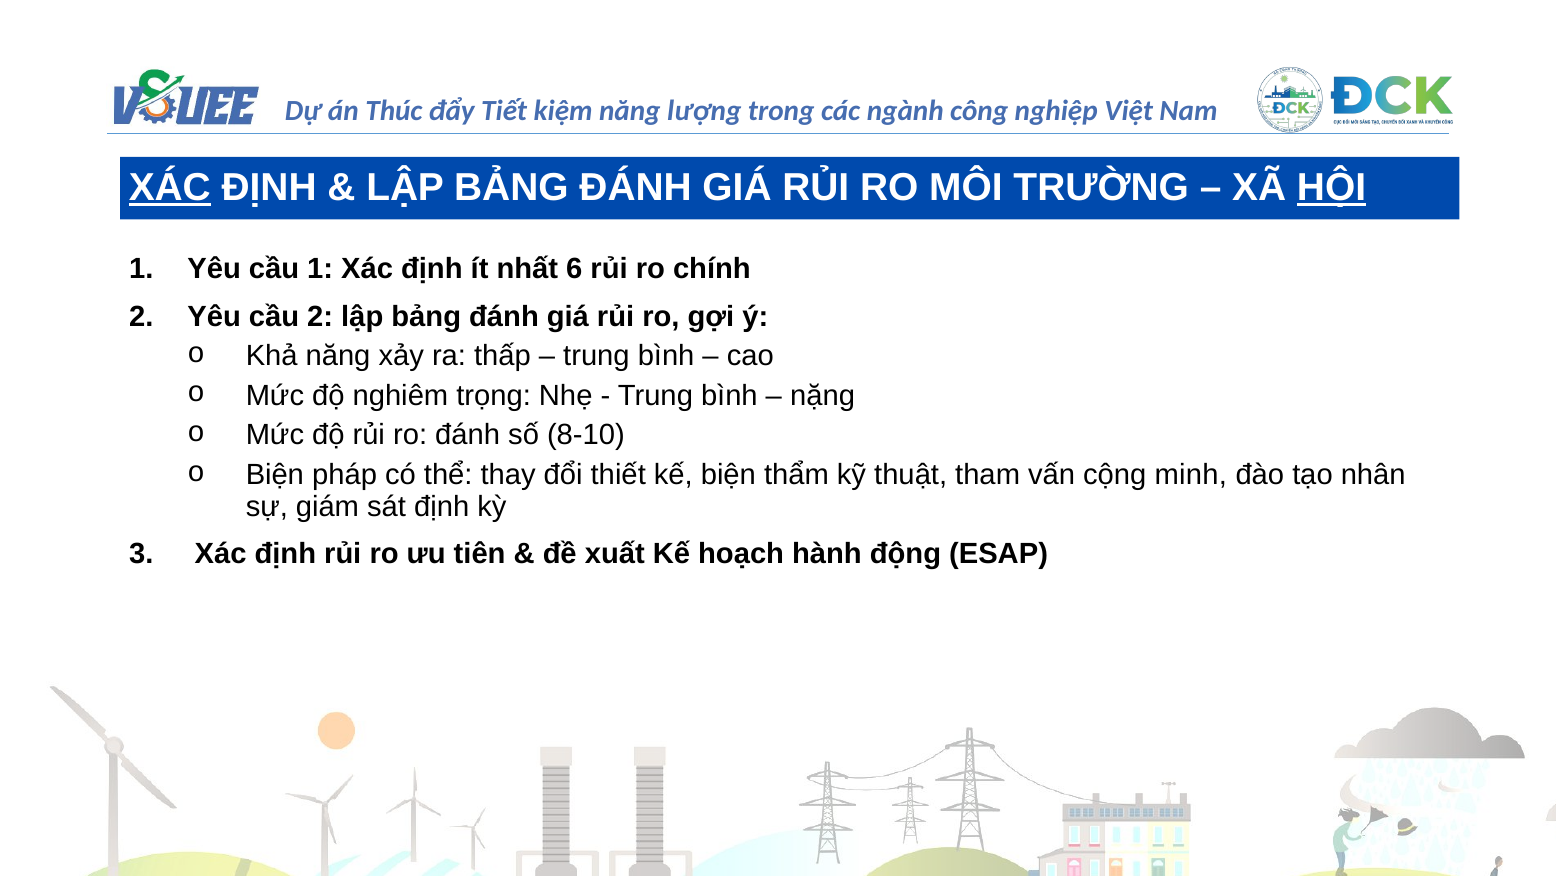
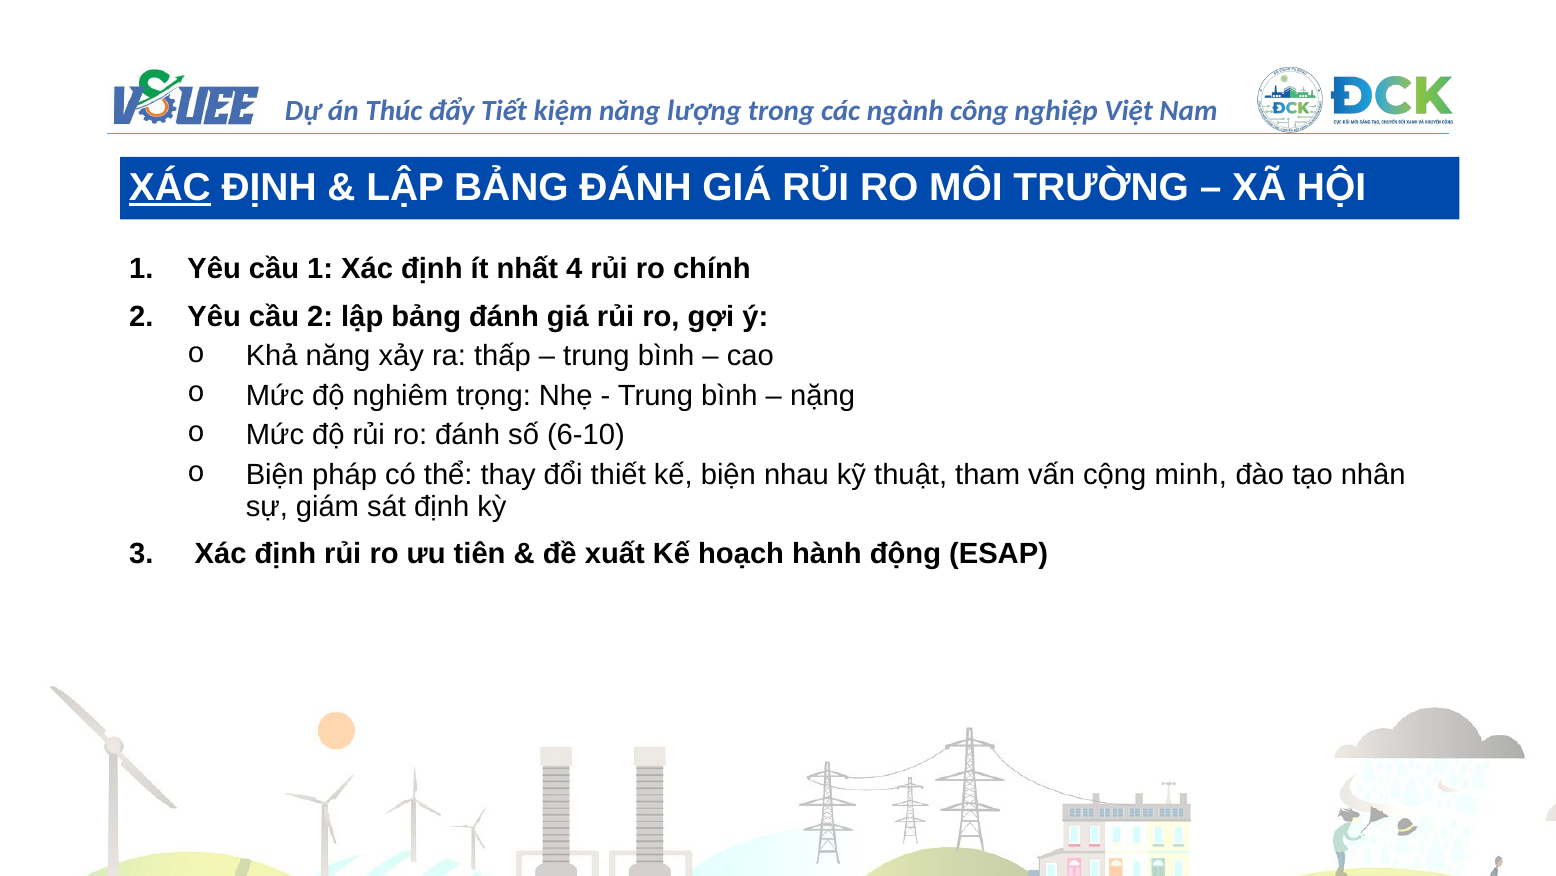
HỘI underline: present -> none (1332, 188)
6: 6 -> 4 (574, 268)
8-10: 8-10 -> 6-10 (586, 435)
thẩm: thẩm -> nhau (796, 475)
